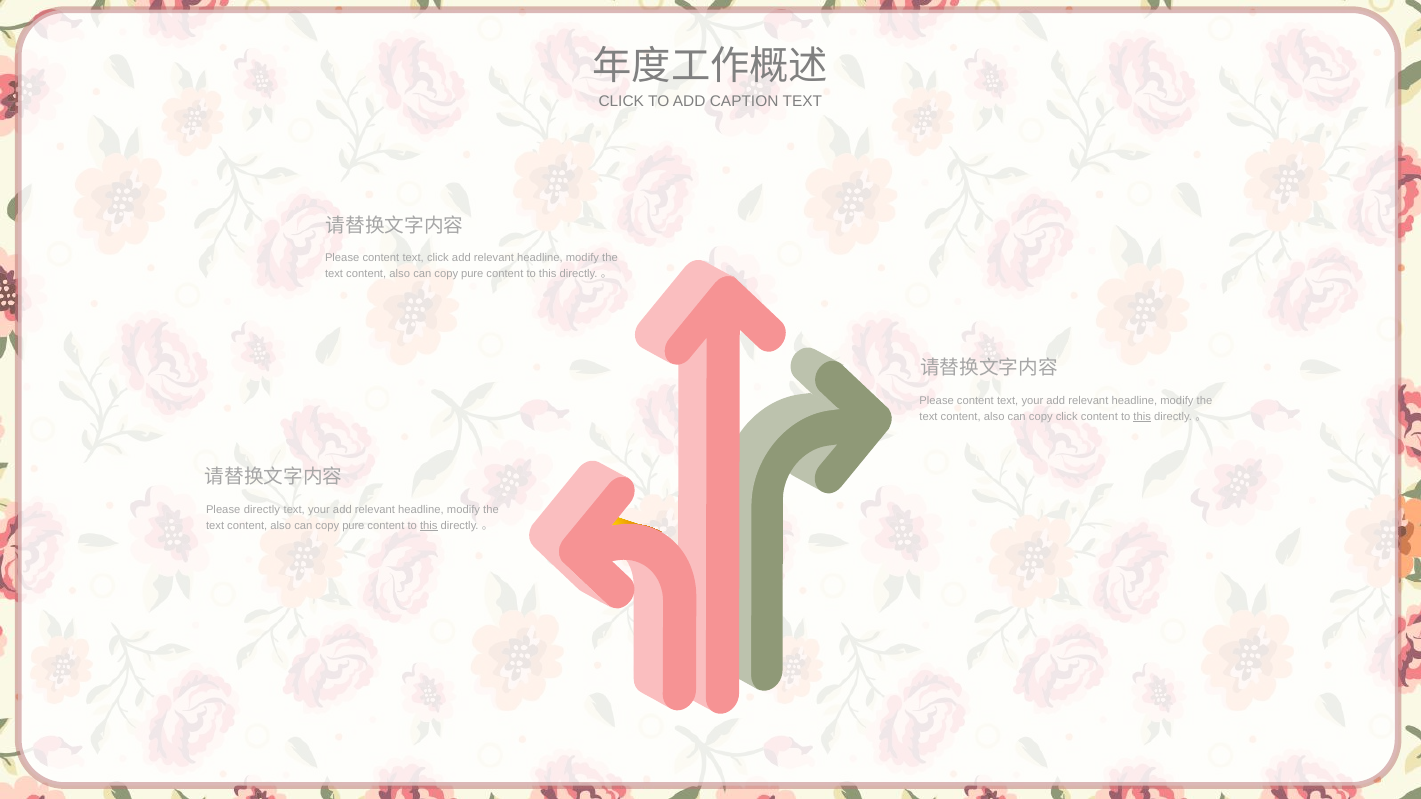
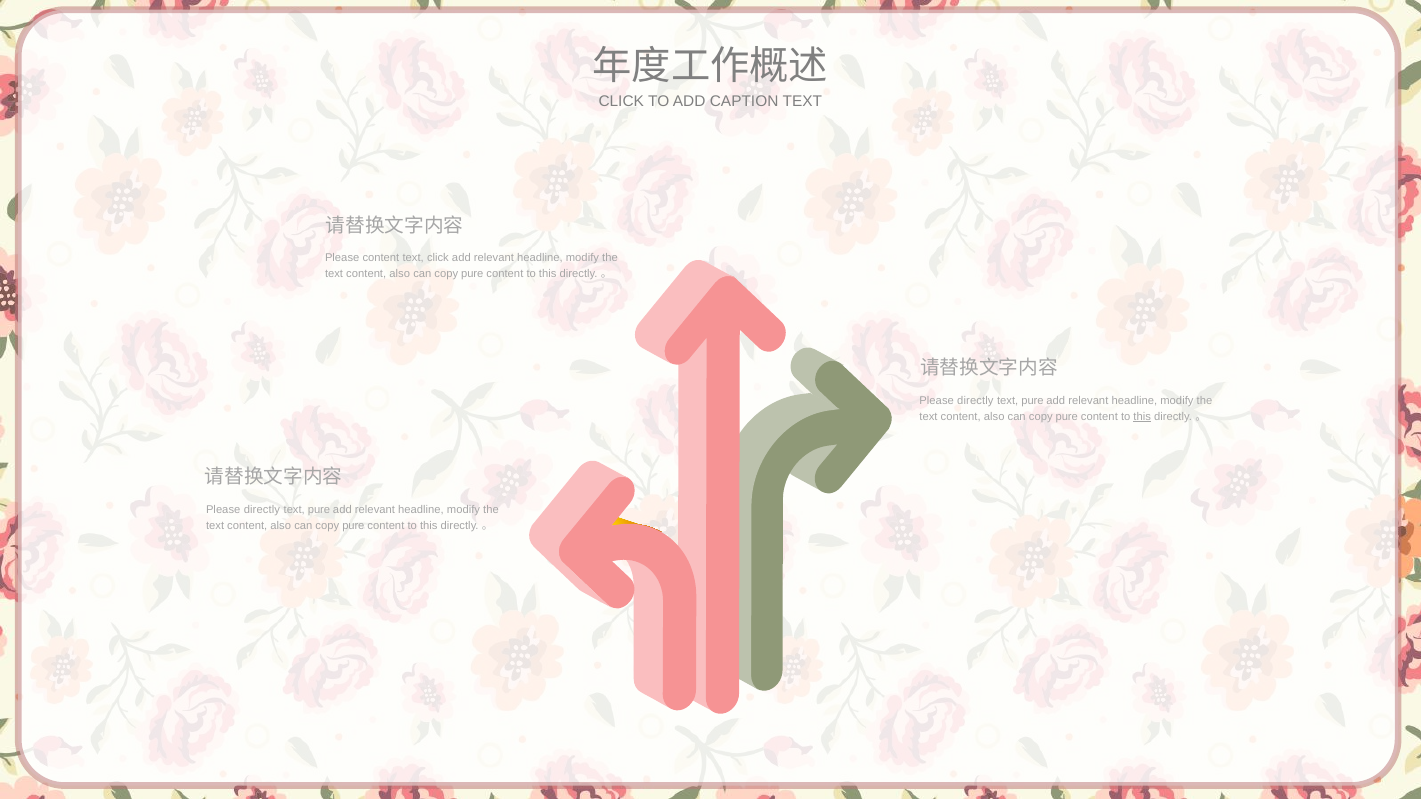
content: content -> directly (975, 401)
your: your -> pure (1032, 401)
click: click -> pure (1067, 417)
your: your -> pure (319, 510)
this underline: present -> none (429, 526)
